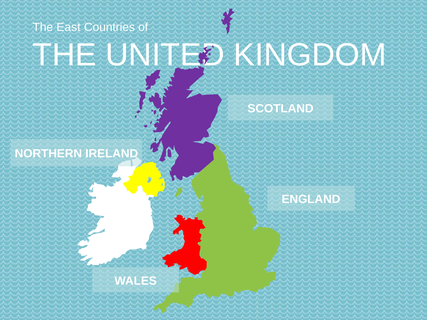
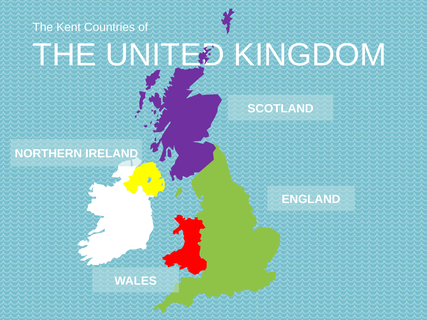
East: East -> Kent (69, 27)
